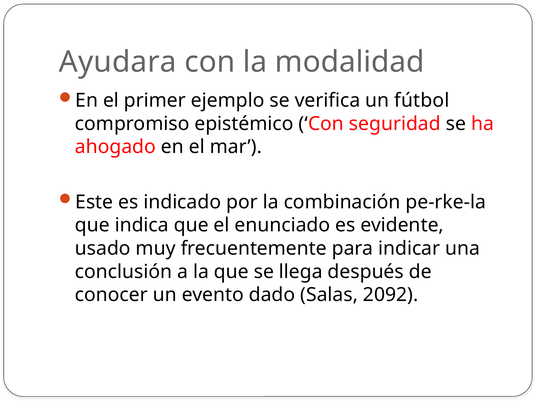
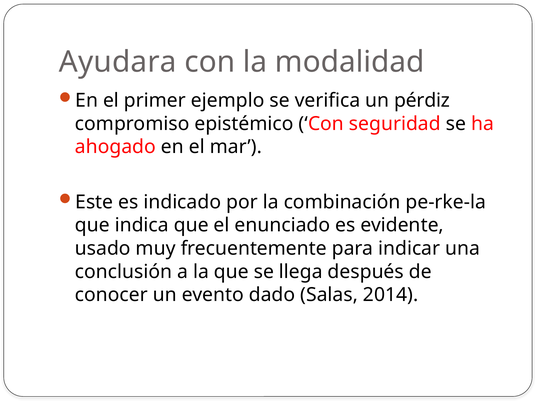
fútbol: fútbol -> pérdiz (422, 100)
2092: 2092 -> 2014 (391, 295)
